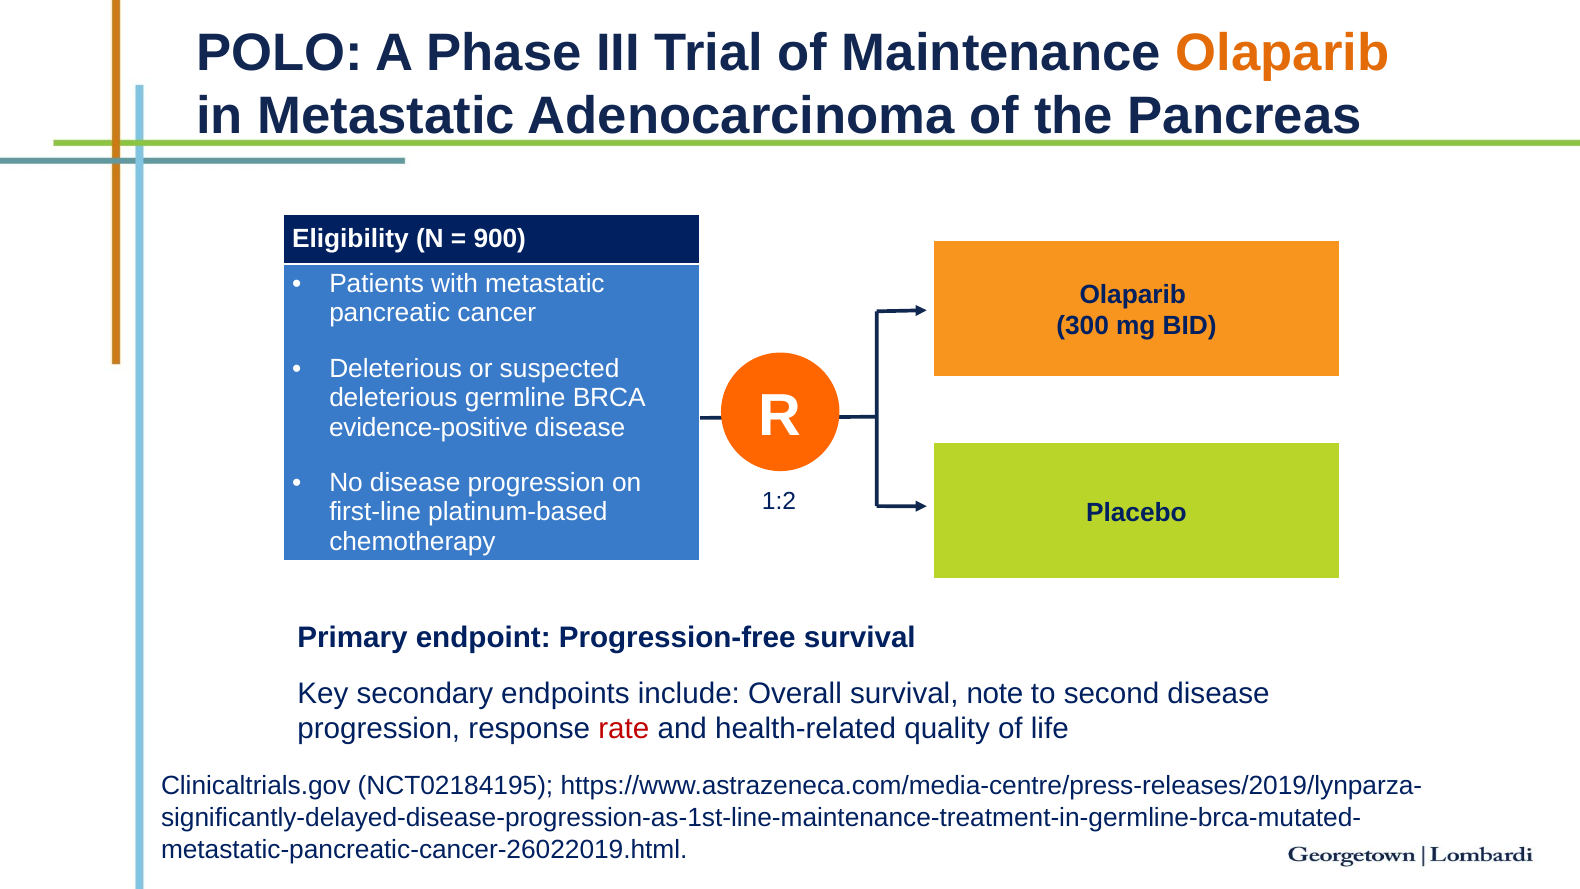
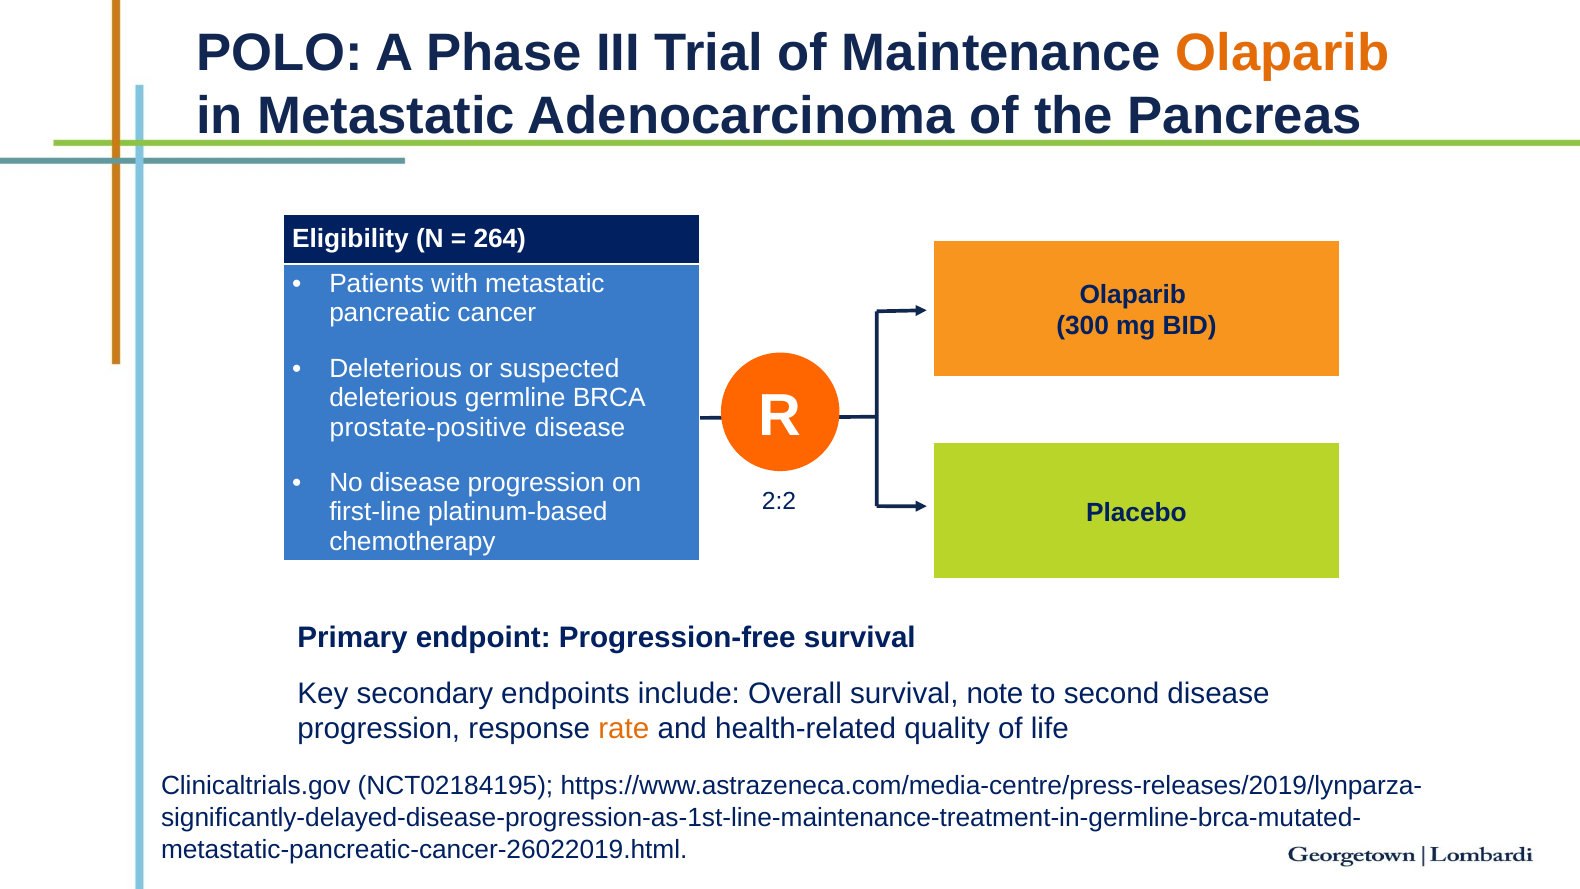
900: 900 -> 264 (500, 239)
evidence-positive: evidence-positive -> prostate-positive (428, 427)
1:2: 1:2 -> 2:2 (779, 502)
rate colour: red -> orange (624, 729)
